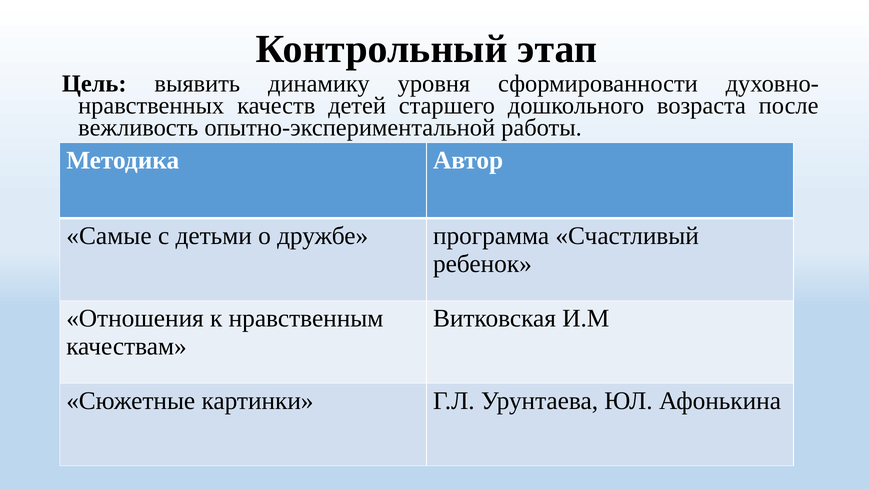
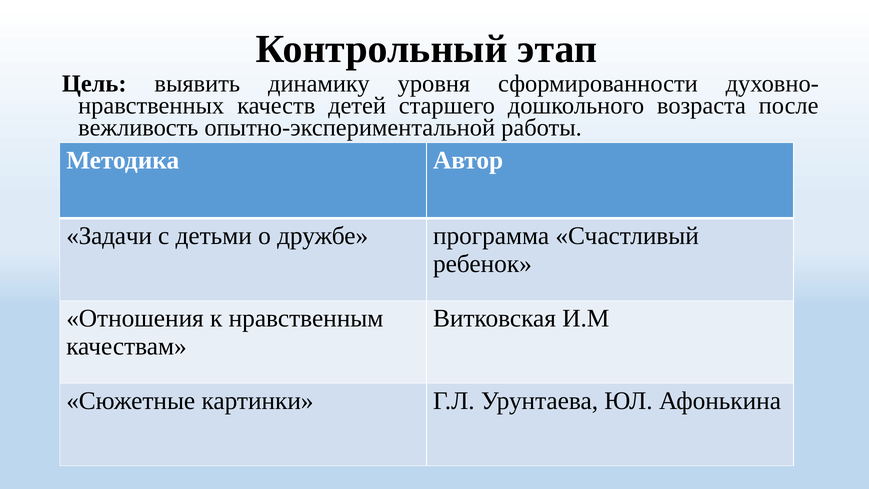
Самые: Самые -> Задачи (109, 236)
